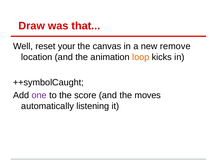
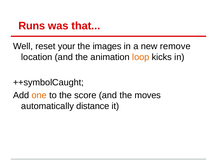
Draw: Draw -> Runs (32, 26)
canvas: canvas -> images (107, 46)
one colour: purple -> orange (39, 95)
listening: listening -> distance (93, 106)
